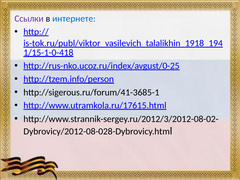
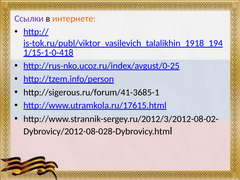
интернете colour: blue -> orange (74, 19)
